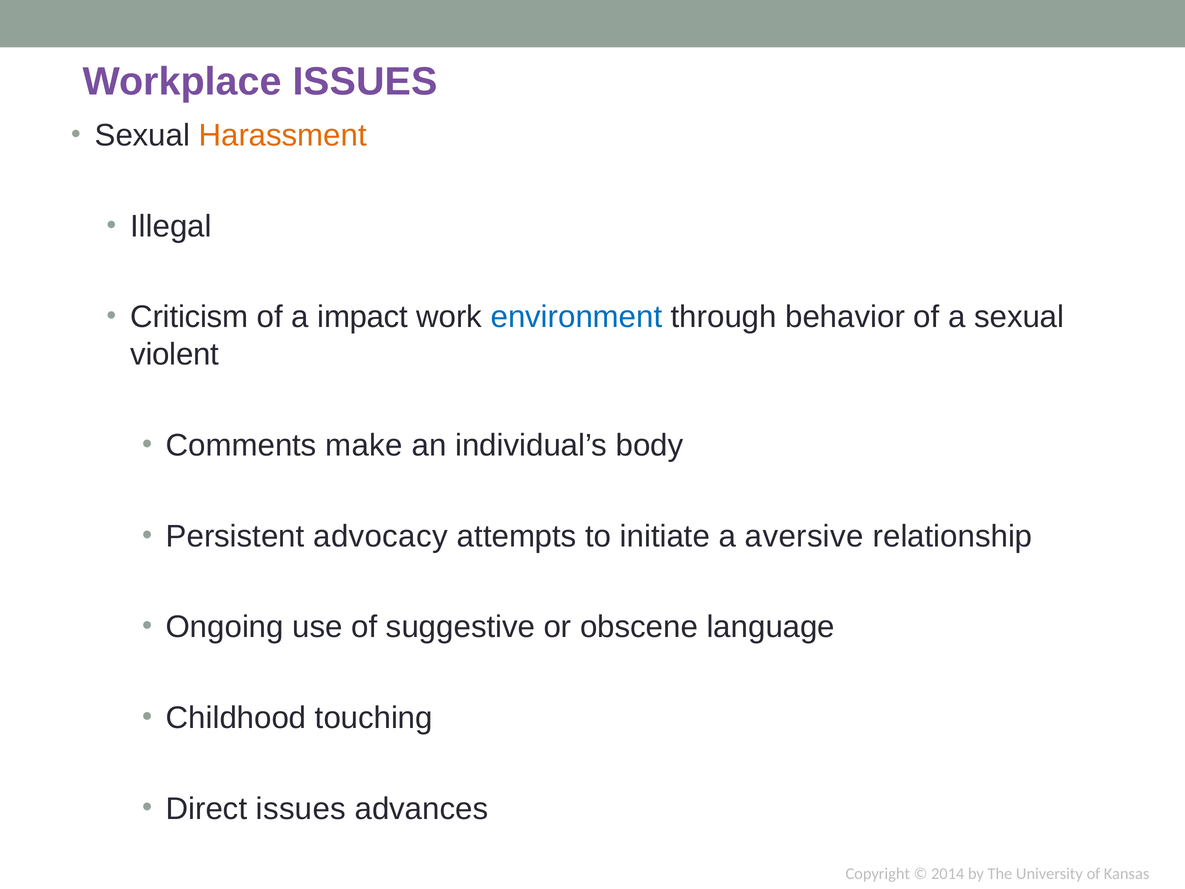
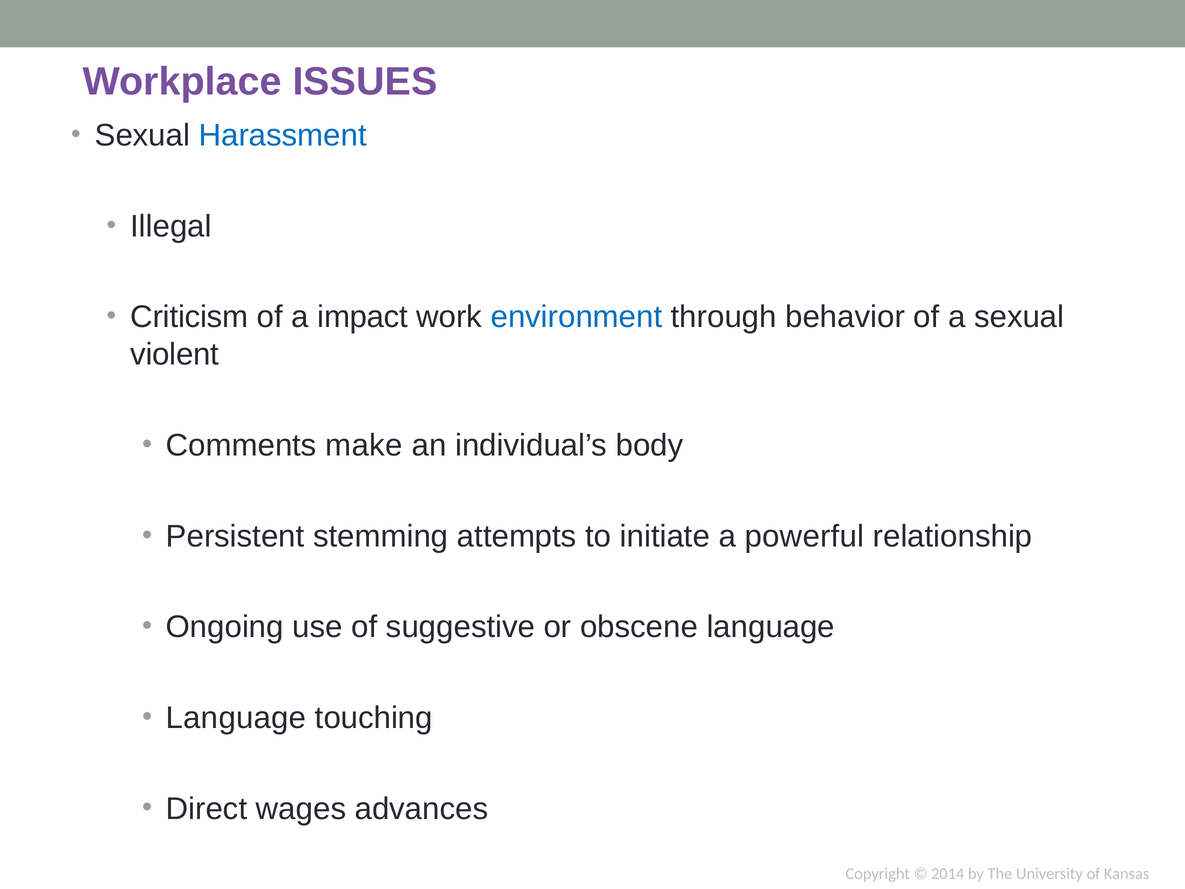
Harassment colour: orange -> blue (283, 135)
advocacy: advocacy -> stemming (381, 536)
aversive: aversive -> powerful (804, 536)
Childhood: Childhood -> Language (236, 718)
Direct issues: issues -> wages (301, 809)
